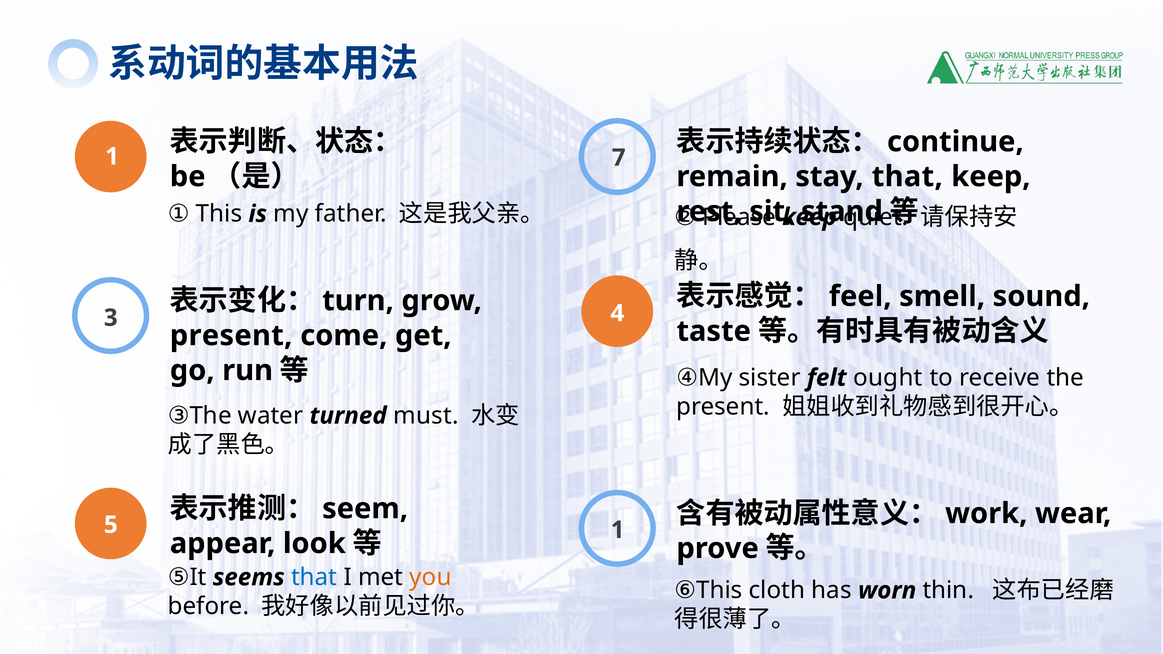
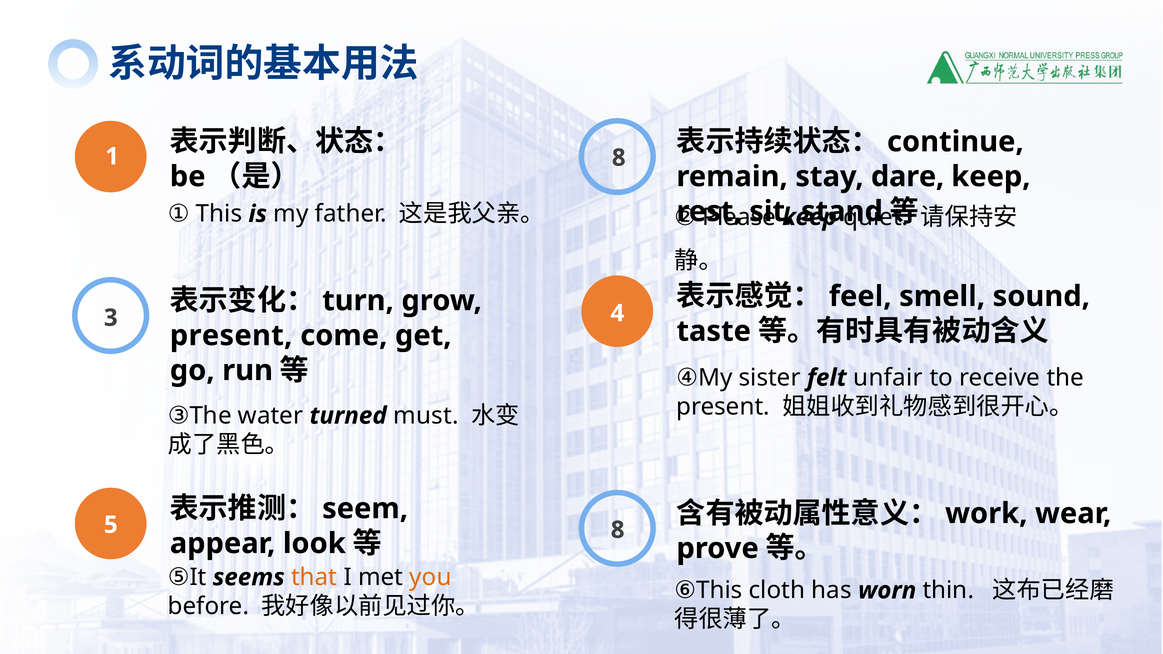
7: 7 -> 8 (619, 158)
stay that: that -> dare (908, 177)
ought: ought -> unfair (888, 378)
1: 1 -> 8 (618, 530)
that colour: blue -> orange (314, 577)
